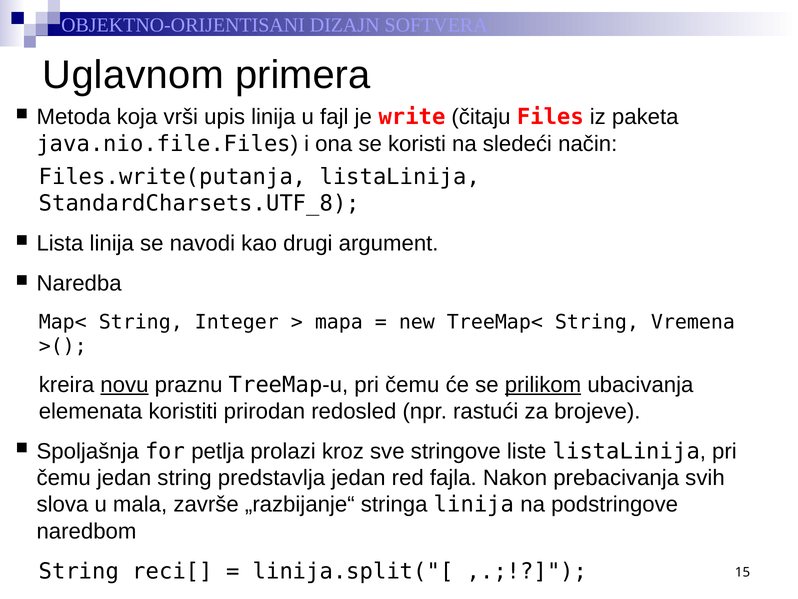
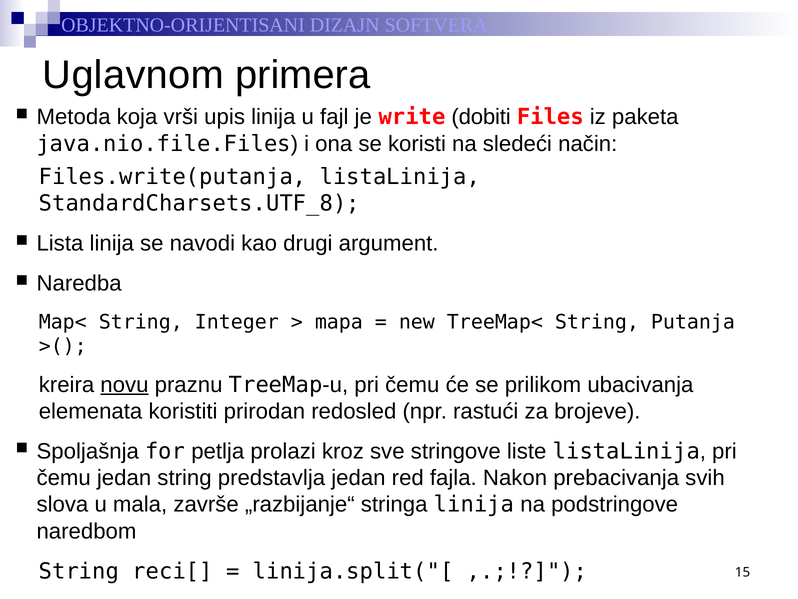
čitaju: čitaju -> dobiti (481, 117)
Vremena: Vremena -> Putanja (693, 322)
prilikom underline: present -> none (543, 384)
